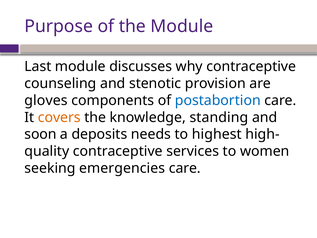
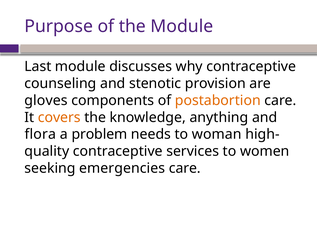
postabortion colour: blue -> orange (218, 100)
standing: standing -> anything (219, 117)
soon: soon -> flora (40, 134)
deposits: deposits -> problem (99, 134)
highest: highest -> woman (217, 134)
